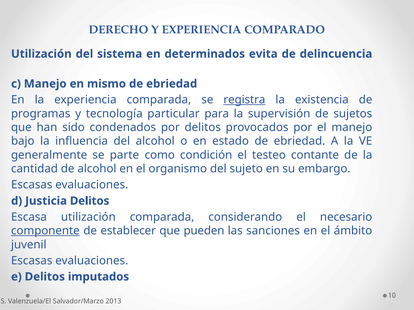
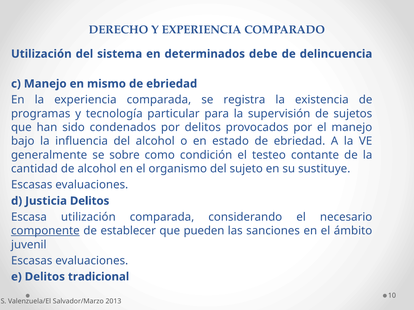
evita: evita -> debe (263, 54)
registra underline: present -> none (244, 100)
parte: parte -> sobre (125, 155)
embargo: embargo -> sustituye (324, 169)
imputados: imputados -> tradicional (99, 277)
